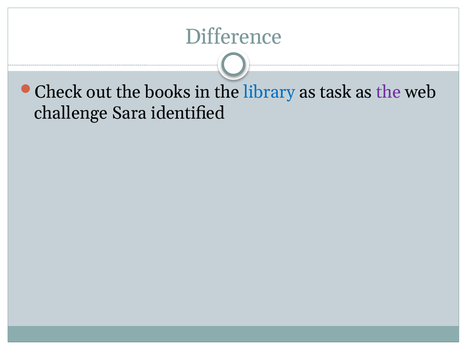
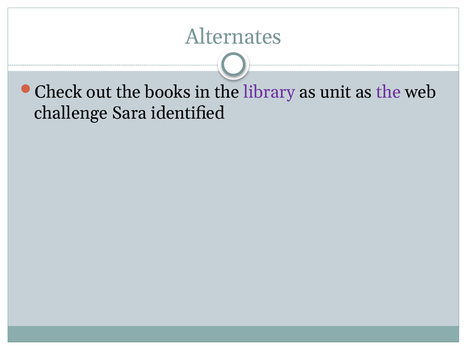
Difference: Difference -> Alternates (233, 37)
library colour: blue -> purple (269, 92)
task: task -> unit (336, 92)
